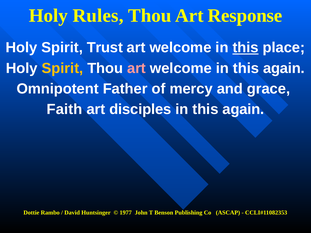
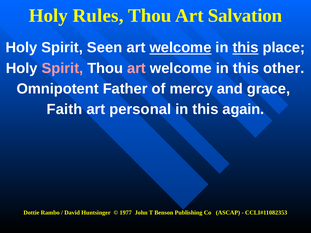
Response: Response -> Salvation (245, 16)
Trust: Trust -> Seen (105, 48)
welcome underline: none -> present (180, 48)
Spirit colour: yellow -> pink (62, 68)
welcome in this again: again -> other (284, 68)
disciples: disciples -> personal (140, 109)
